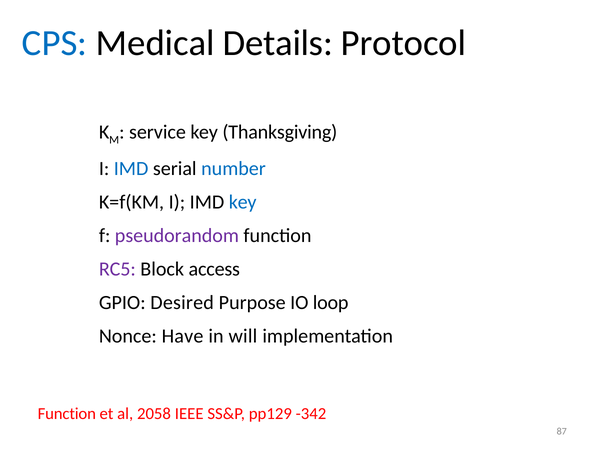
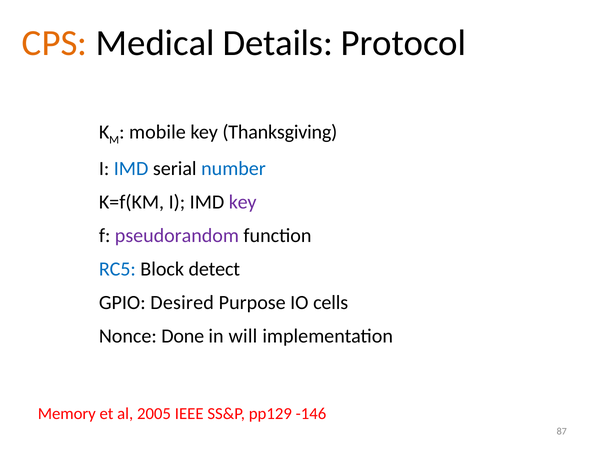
CPS colour: blue -> orange (55, 43)
service: service -> mobile (157, 132)
key colour: blue -> purple (243, 202)
RC5 colour: purple -> blue (117, 269)
access: access -> detect (214, 269)
loop: loop -> cells (331, 303)
Have: Have -> Done (183, 336)
Function: Function -> Memory (67, 414)
2058: 2058 -> 2005 (154, 414)
-342: -342 -> -146 (311, 414)
